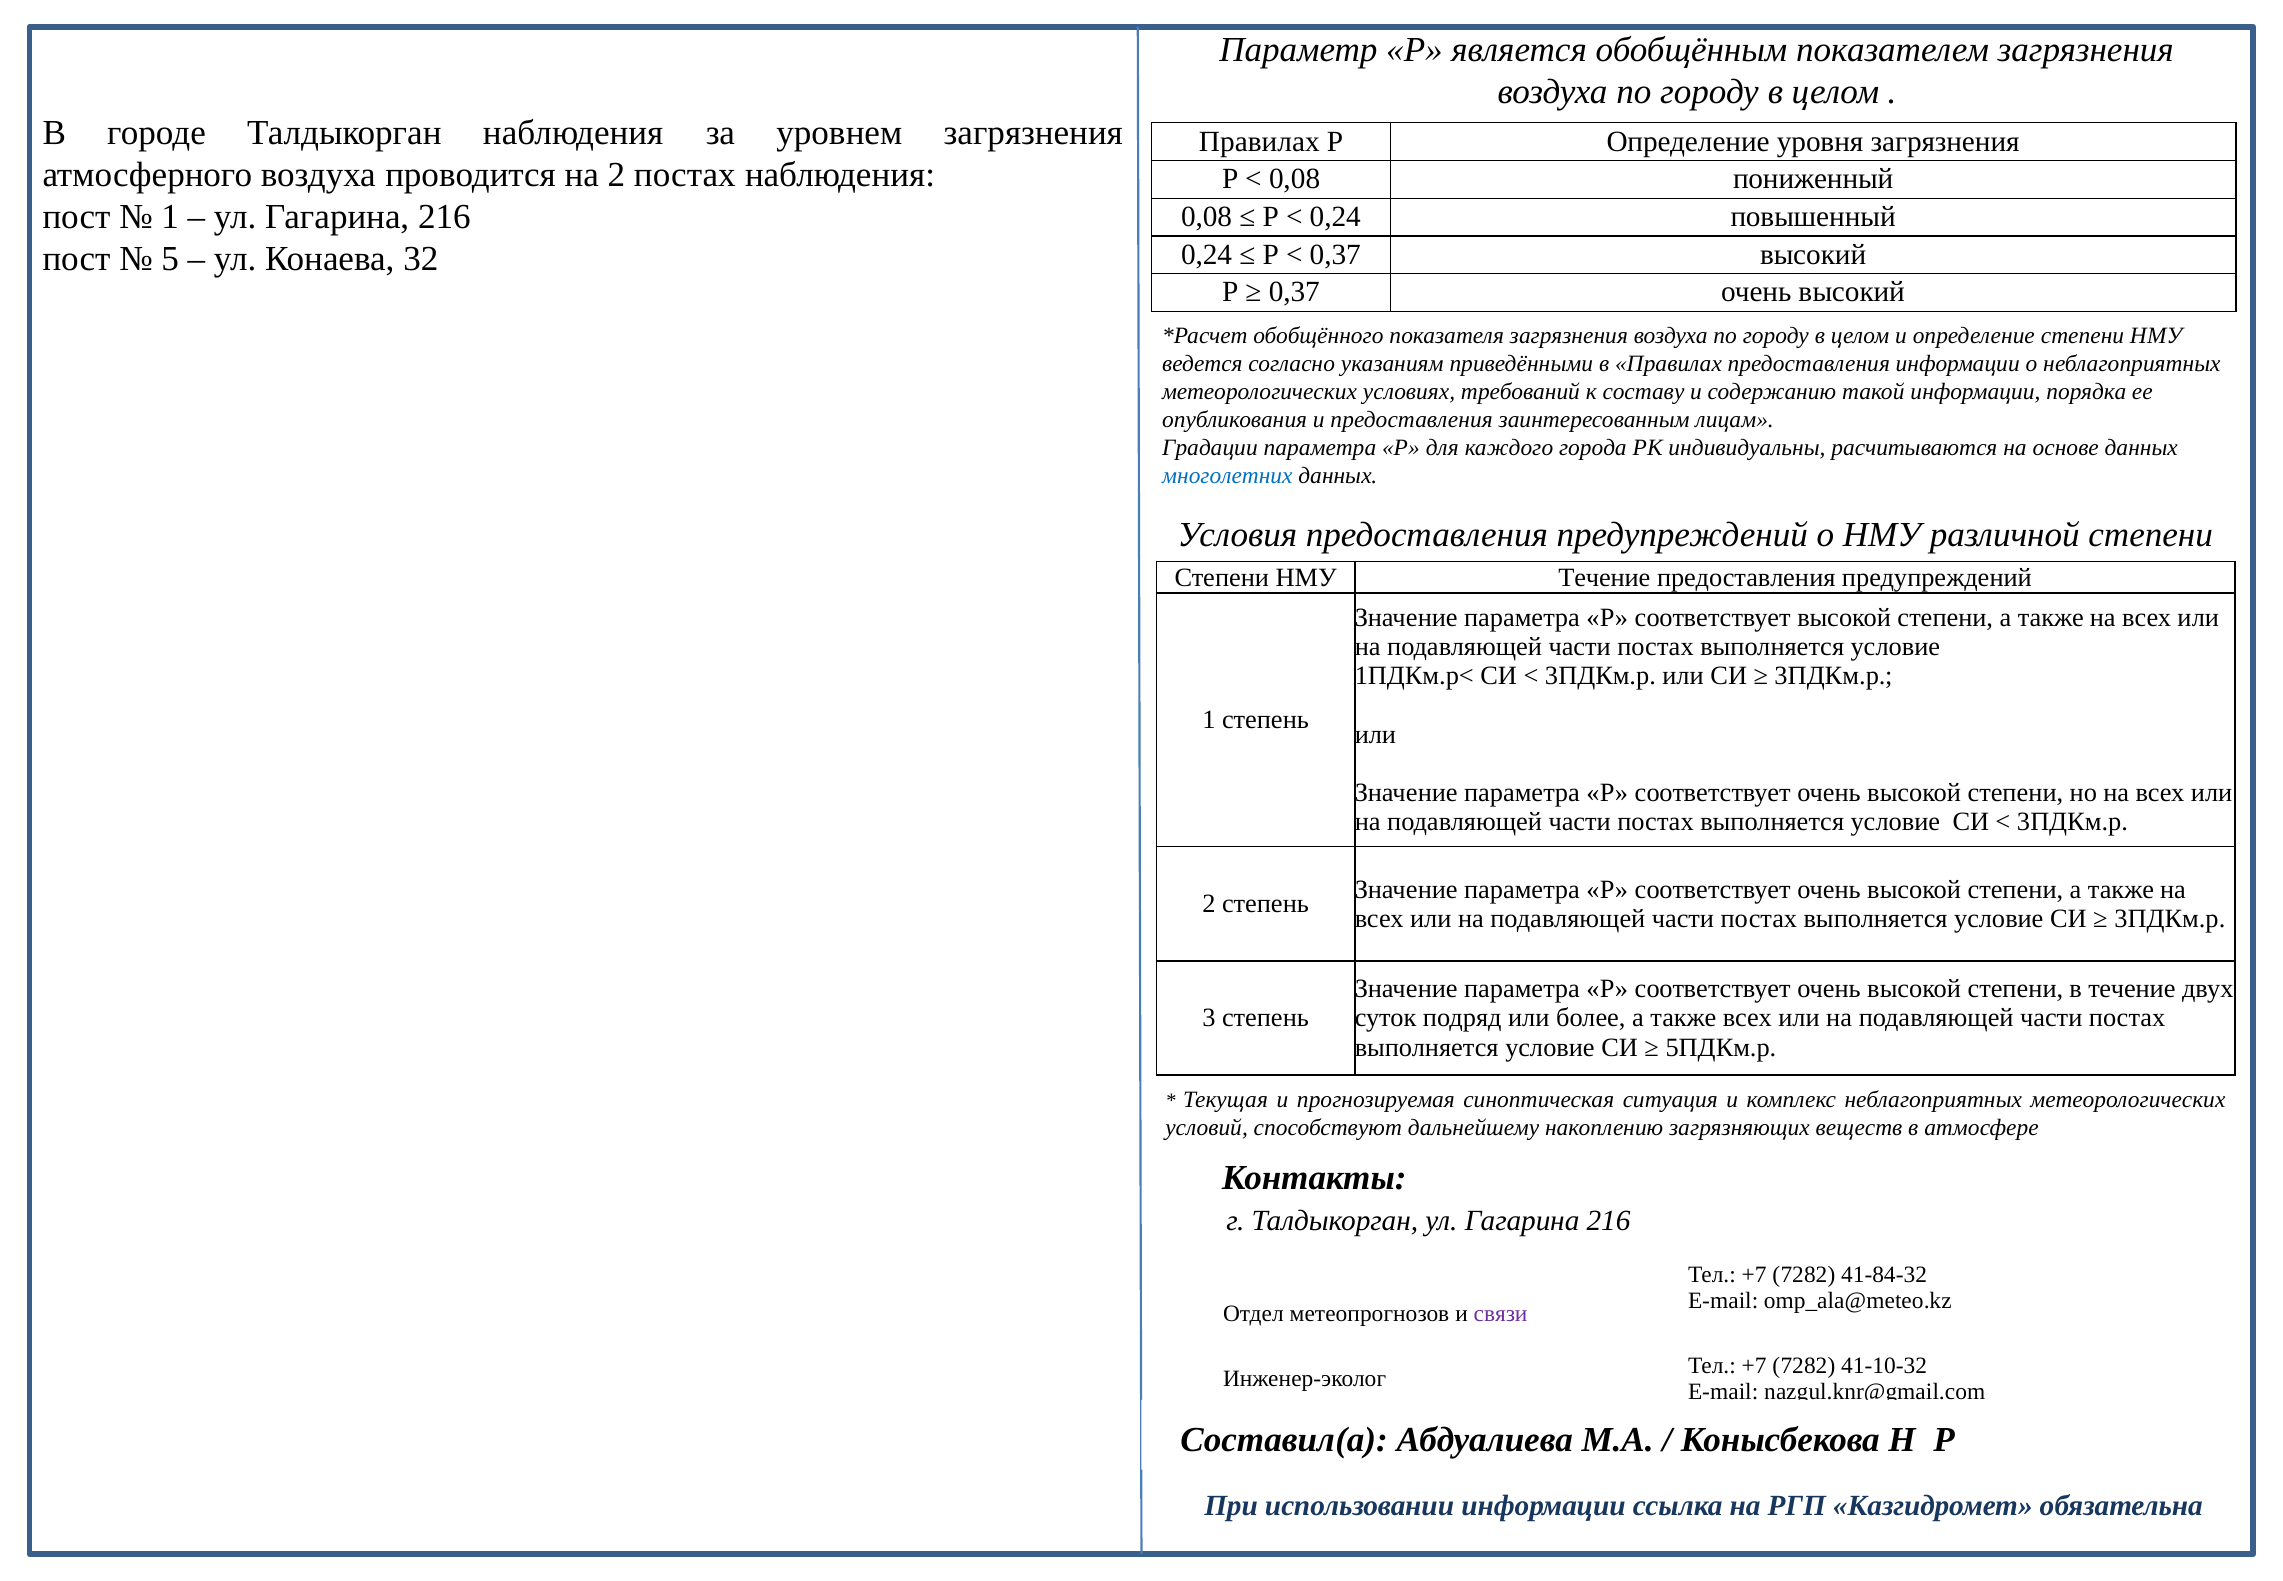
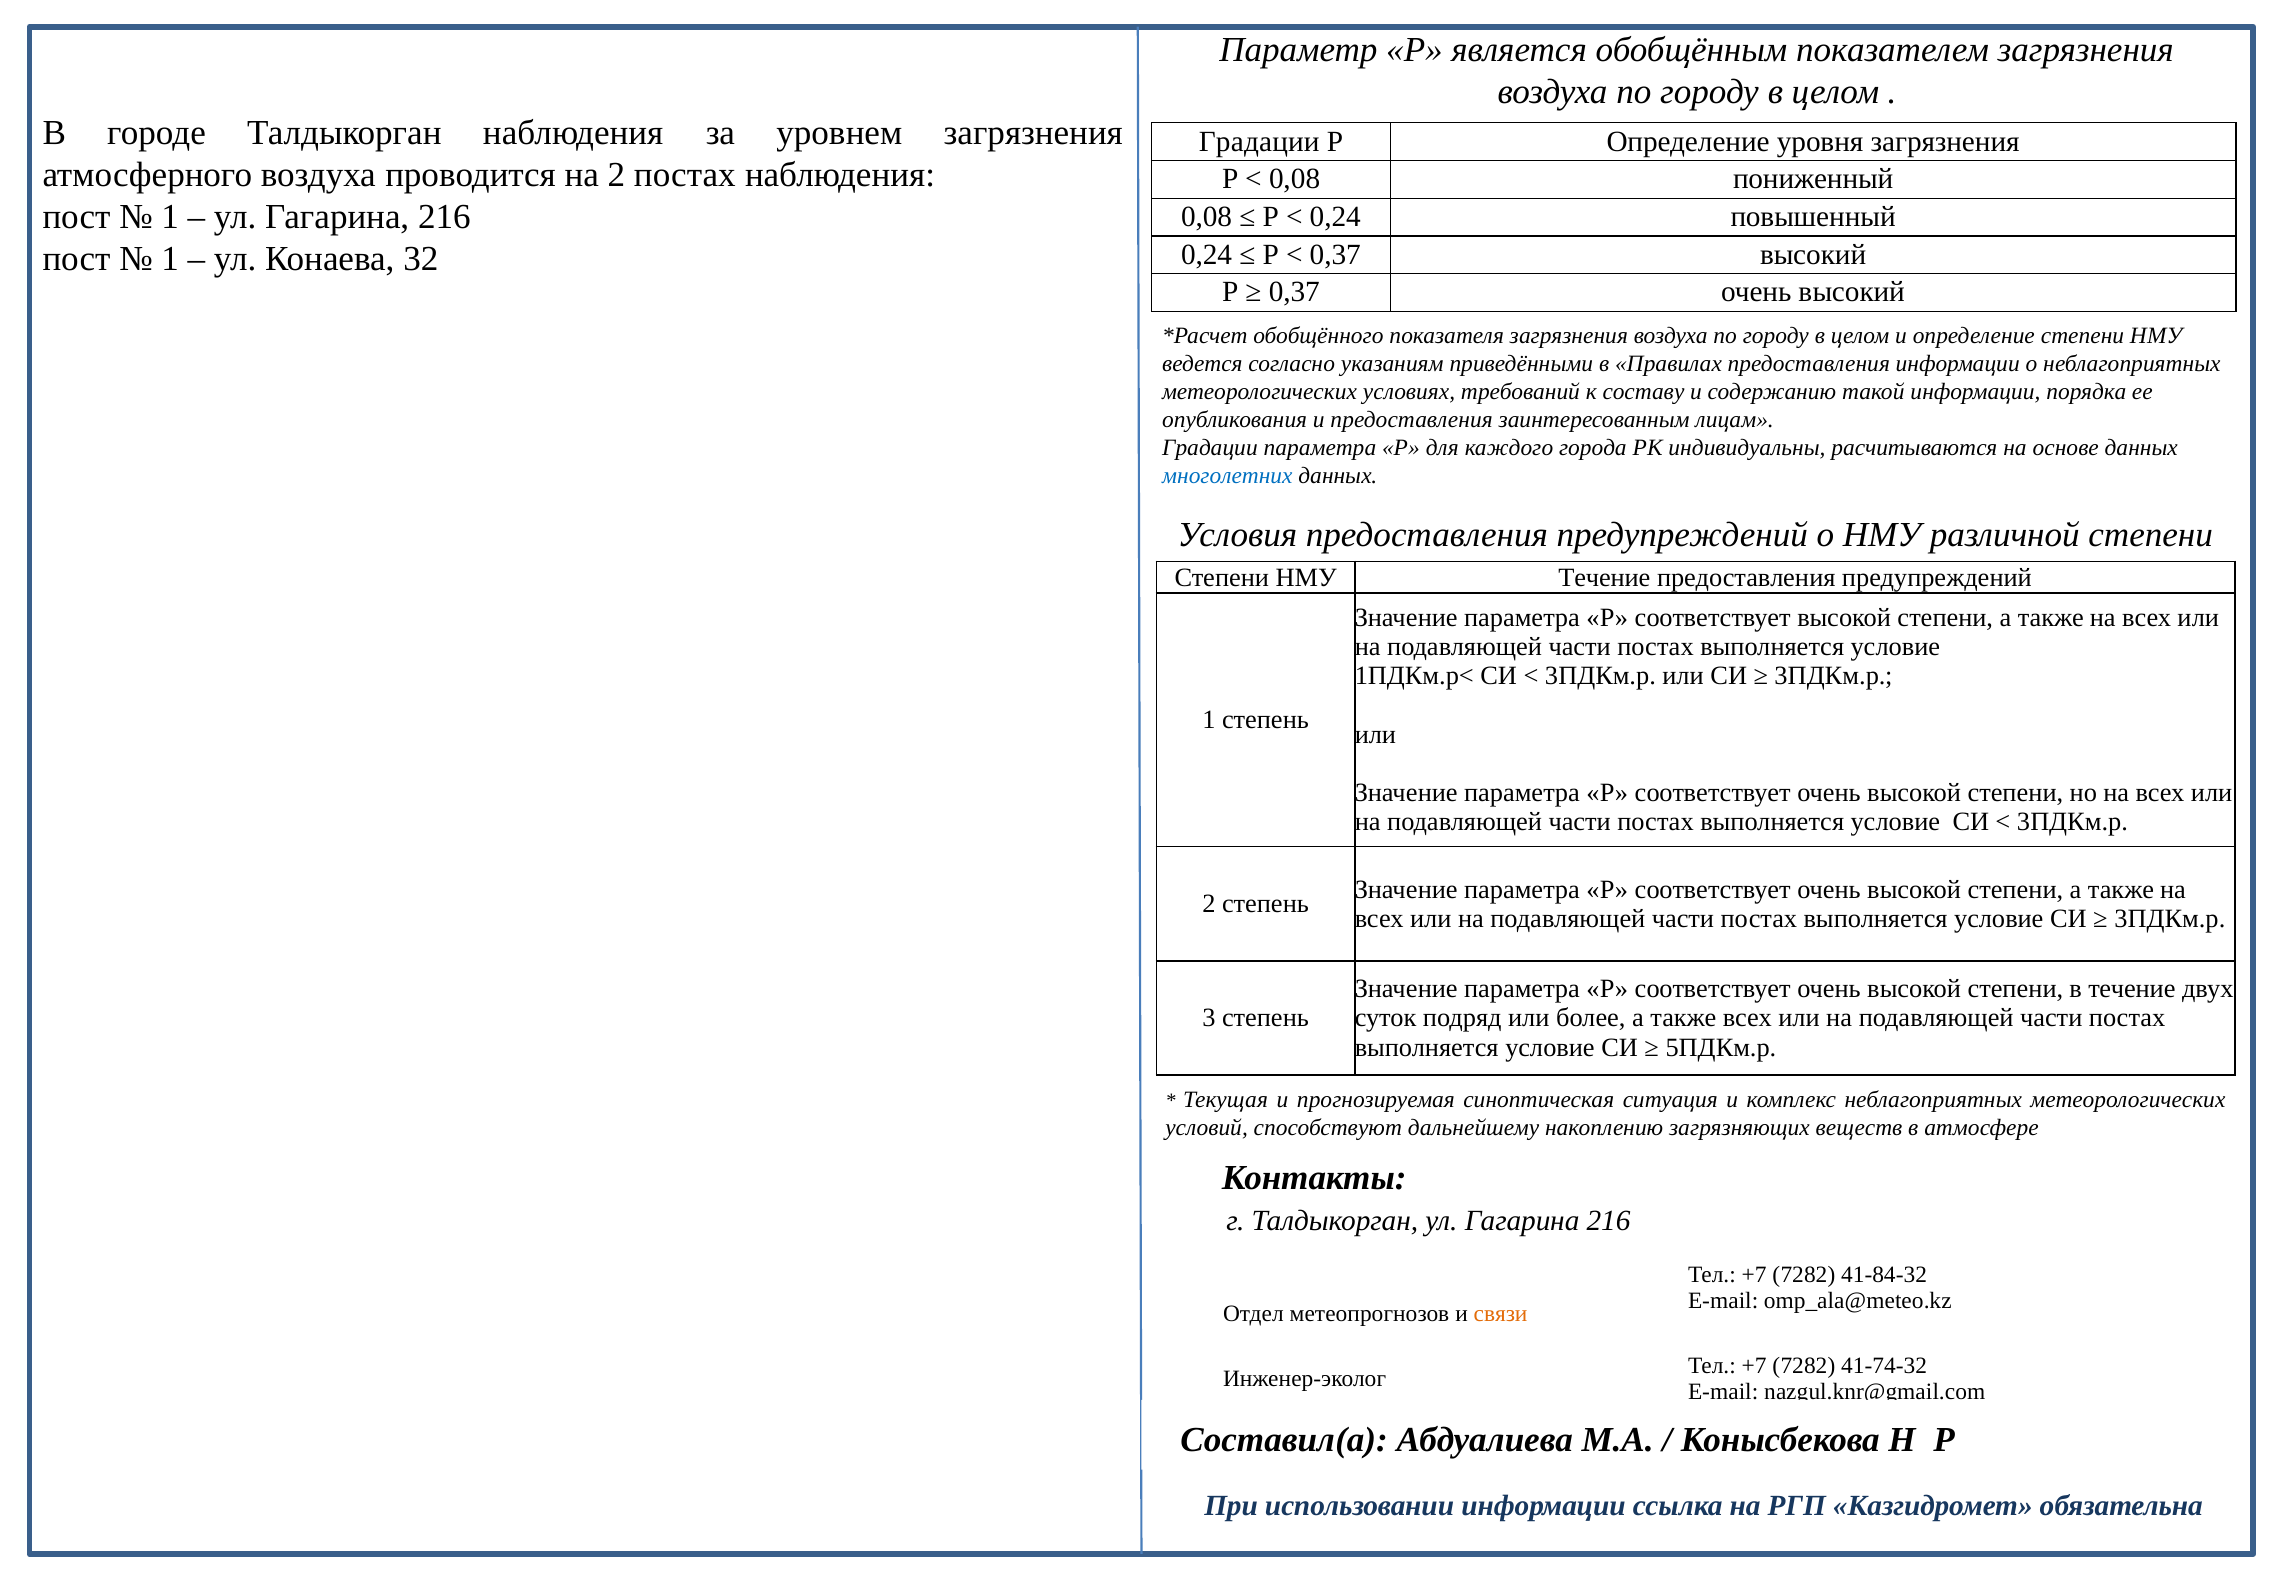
Правилах: Правилах -> Градации (1259, 141)
5: 5 -> 1 (170, 259)
связи colour: purple -> orange (1501, 1313)
41-10-32: 41-10-32 -> 41-74-32 (1884, 1365)
